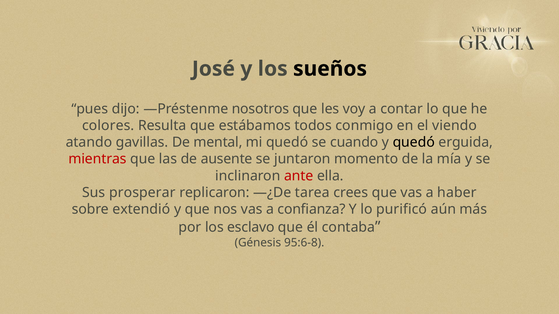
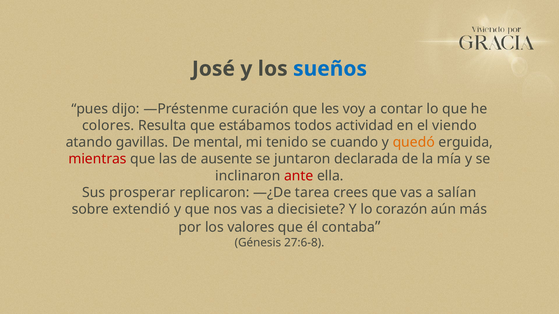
sueños colour: black -> blue (330, 69)
nosotros: nosotros -> curación (260, 109)
conmigo: conmigo -> actividad (364, 126)
mi quedó: quedó -> tenido (287, 142)
quedó colour: black -> orange (414, 142)
momento: momento -> declarada (366, 159)
haber: haber -> salían (457, 193)
confianza: confianza -> diecisiete (311, 210)
purificó: purificó -> corazón (402, 210)
esclavo: esclavo -> valores (251, 227)
95:6-8: 95:6-8 -> 27:6-8 (304, 243)
